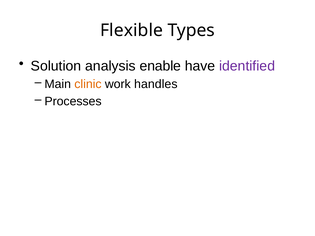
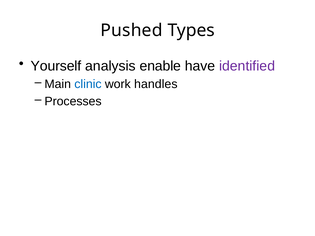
Flexible: Flexible -> Pushed (131, 30)
Solution: Solution -> Yourself (56, 66)
clinic colour: orange -> blue (88, 84)
